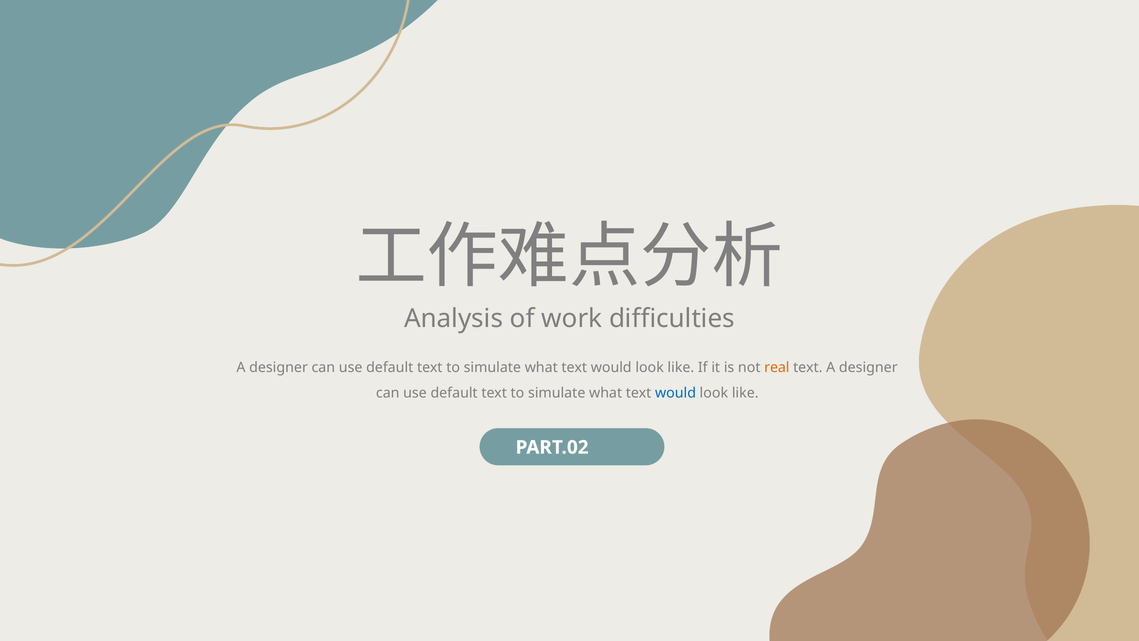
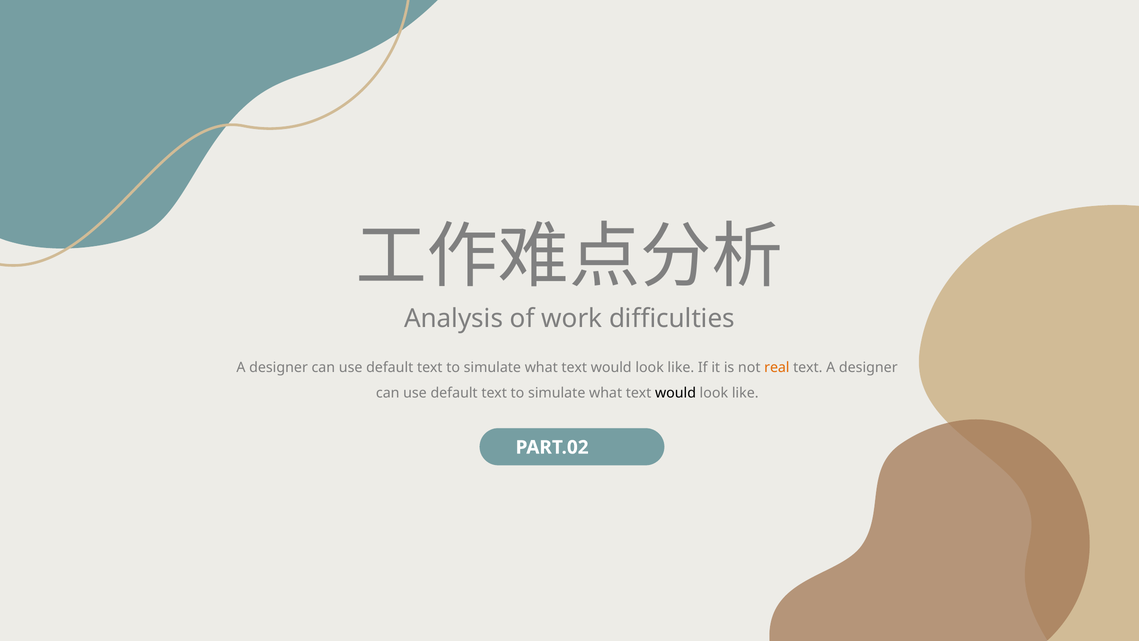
would colour: blue -> black (676, 393)
